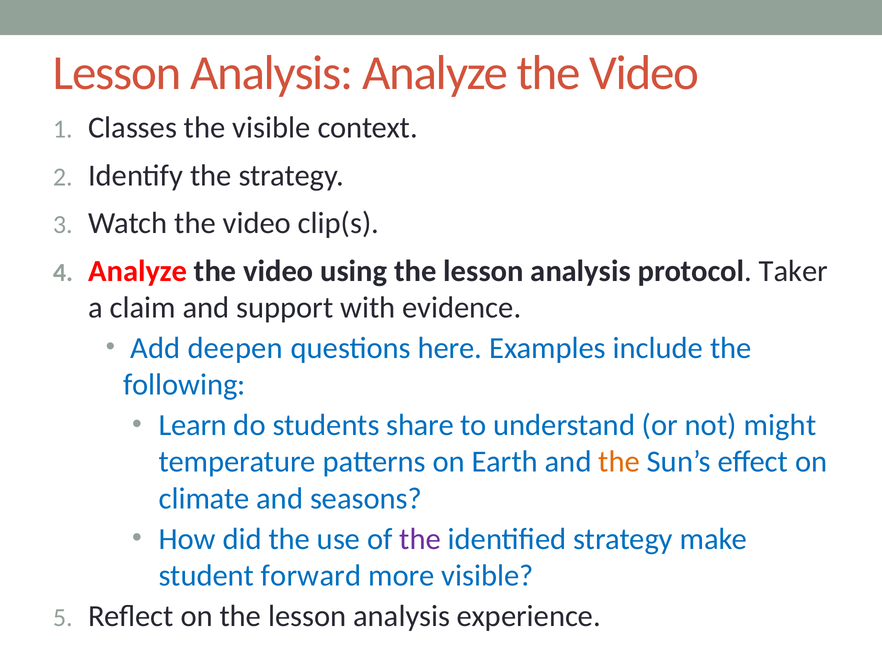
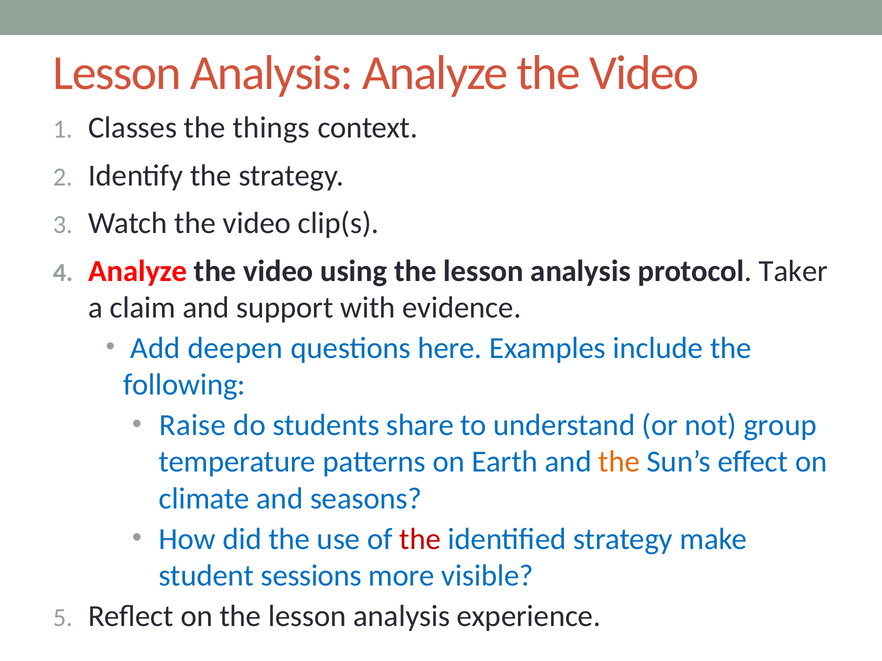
the visible: visible -> things (271, 128)
Learn: Learn -> Raise (193, 425)
might: might -> group (780, 425)
the colour: purple -> red (420, 539)
forward: forward -> sessions (311, 576)
